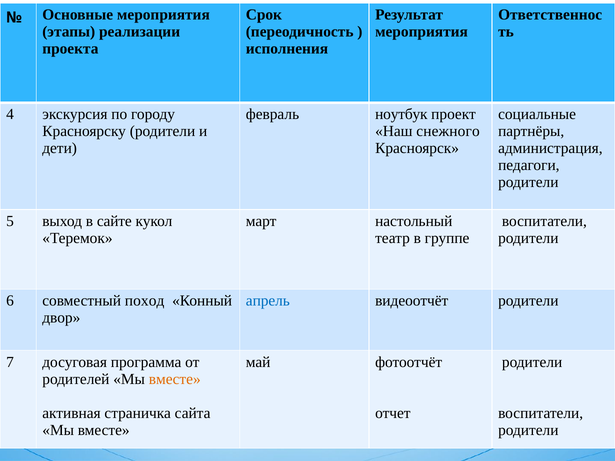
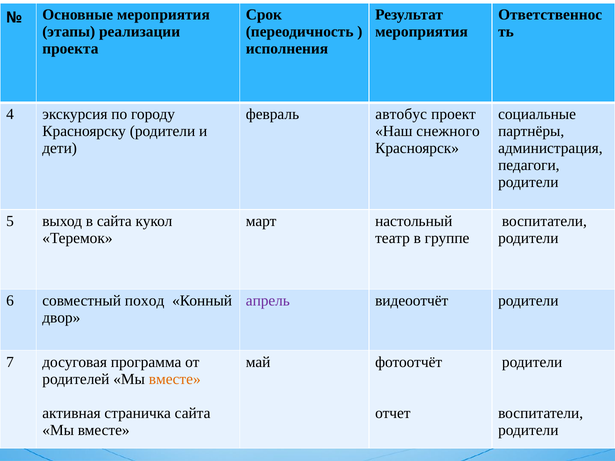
ноутбук: ноутбук -> автобус (401, 114)
в сайте: сайте -> сайта (114, 221)
апрель colour: blue -> purple (268, 301)
